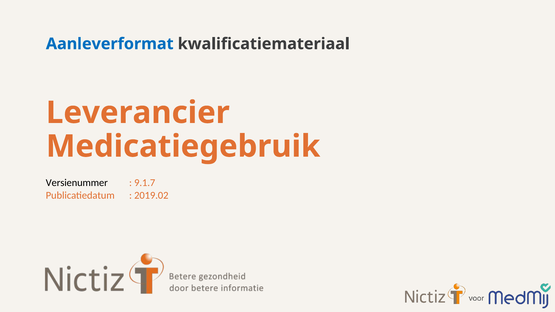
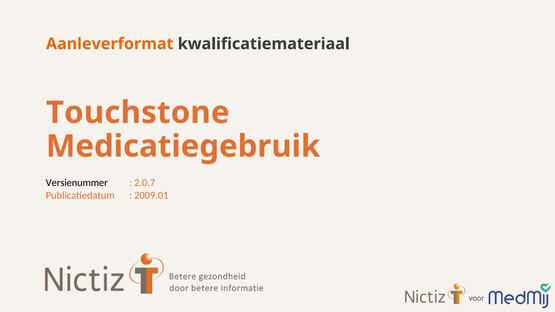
Aanleverformat colour: blue -> orange (110, 44)
Leverancier: Leverancier -> Touchstone (138, 113)
9.1.7: 9.1.7 -> 2.0.7 (145, 183)
2019.02: 2019.02 -> 2009.01 (151, 196)
